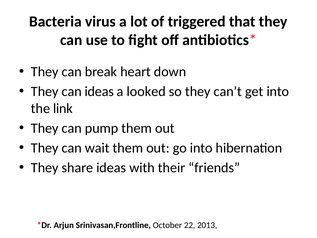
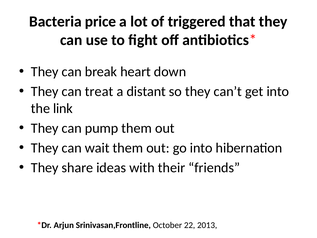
virus: virus -> price (101, 21)
can ideas: ideas -> treat (99, 91)
looked: looked -> distant (146, 91)
